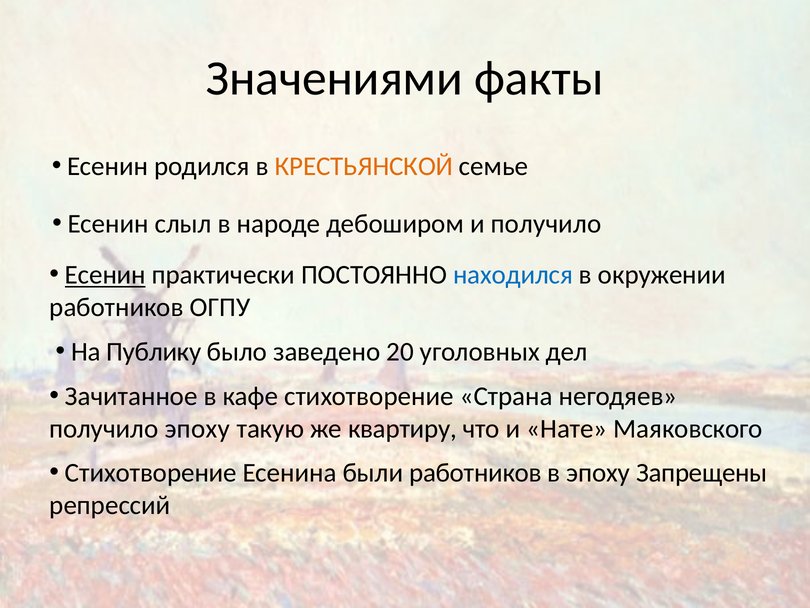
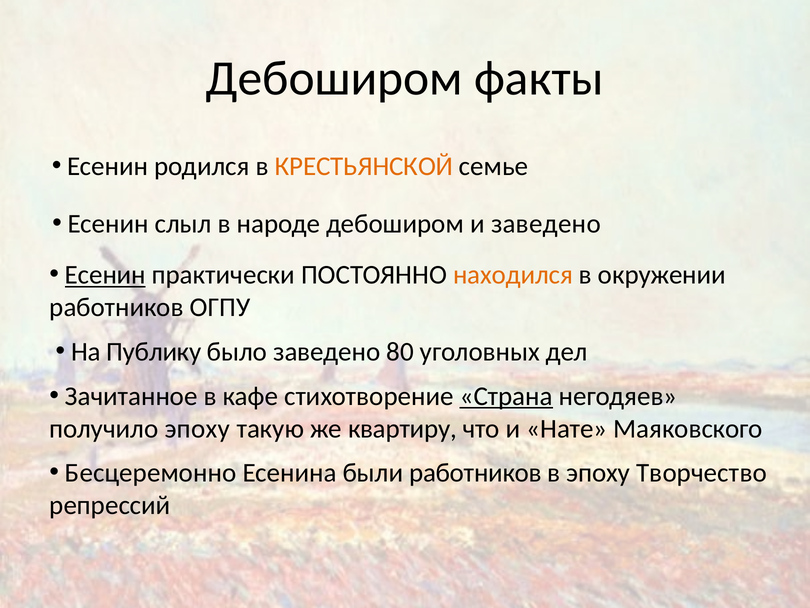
Значениями: Значениями -> Дебоширом (334, 78)
и получило: получило -> заведено (546, 224)
находился colour: blue -> orange (513, 275)
20: 20 -> 80 (400, 351)
Страна underline: none -> present (506, 396)
Стихотворение: Стихотворение -> Бесцеремонно (151, 473)
Запрещены: Запрещены -> Творчество (702, 473)
